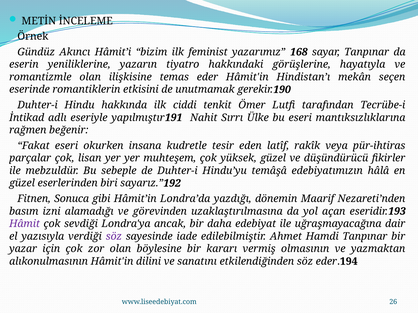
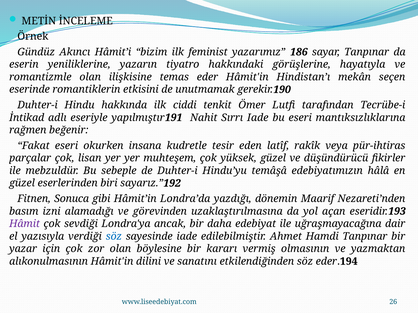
168: 168 -> 186 (299, 52)
Sırrı Ülke: Ülke -> Iade (258, 118)
söz colour: purple -> blue (114, 237)
